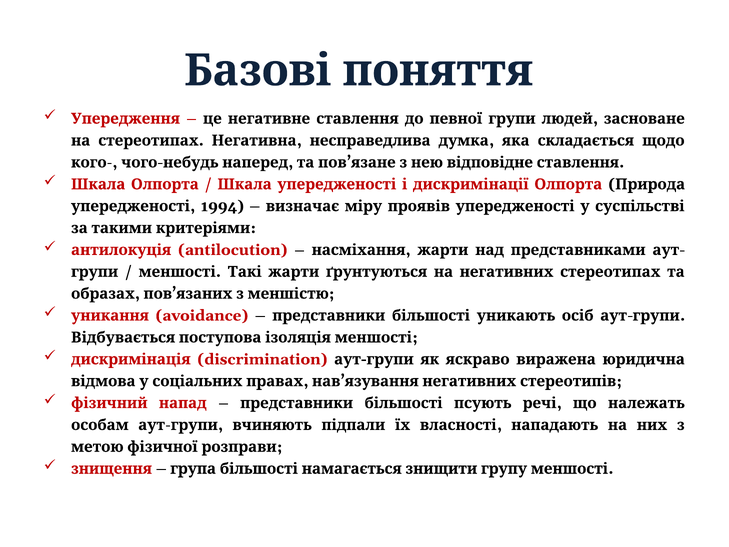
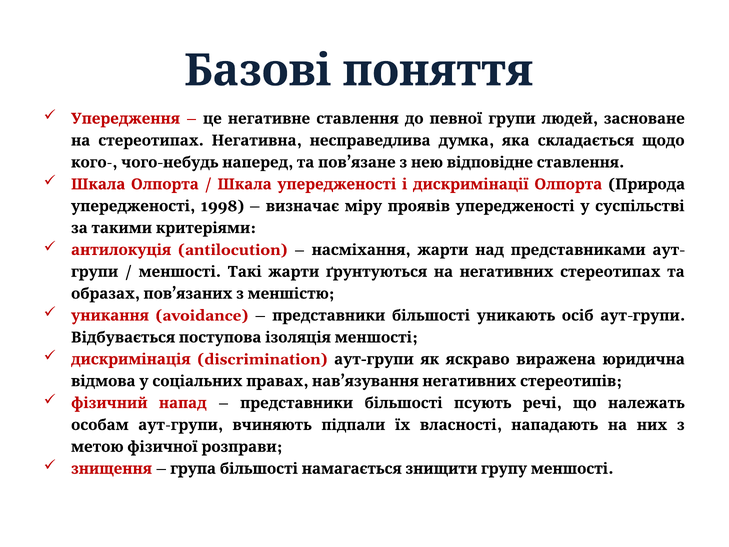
1994: 1994 -> 1998 (222, 206)
